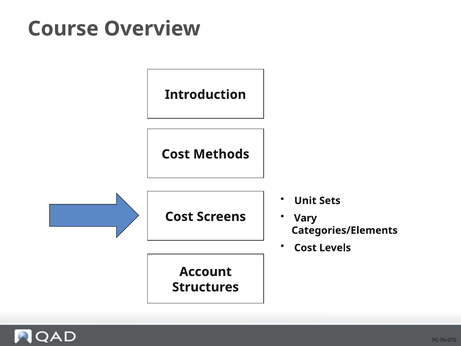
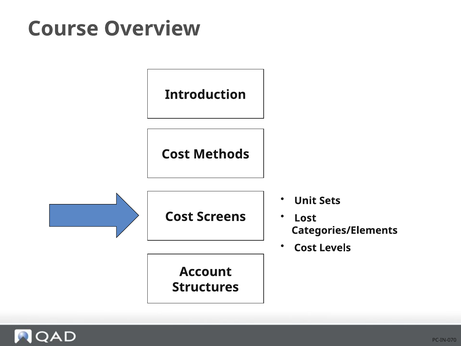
Vary: Vary -> Lost (305, 218)
